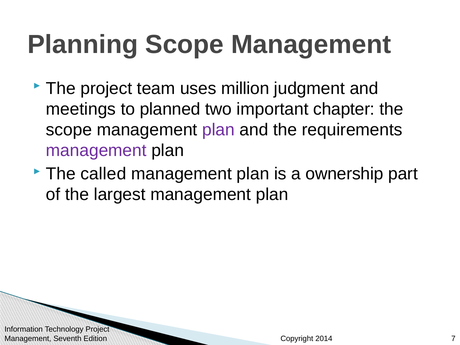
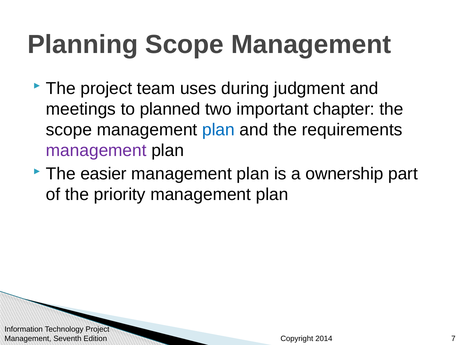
million: million -> during (245, 88)
plan colour: purple -> blue (218, 130)
called: called -> easier (104, 174)
largest: largest -> priority (120, 195)
